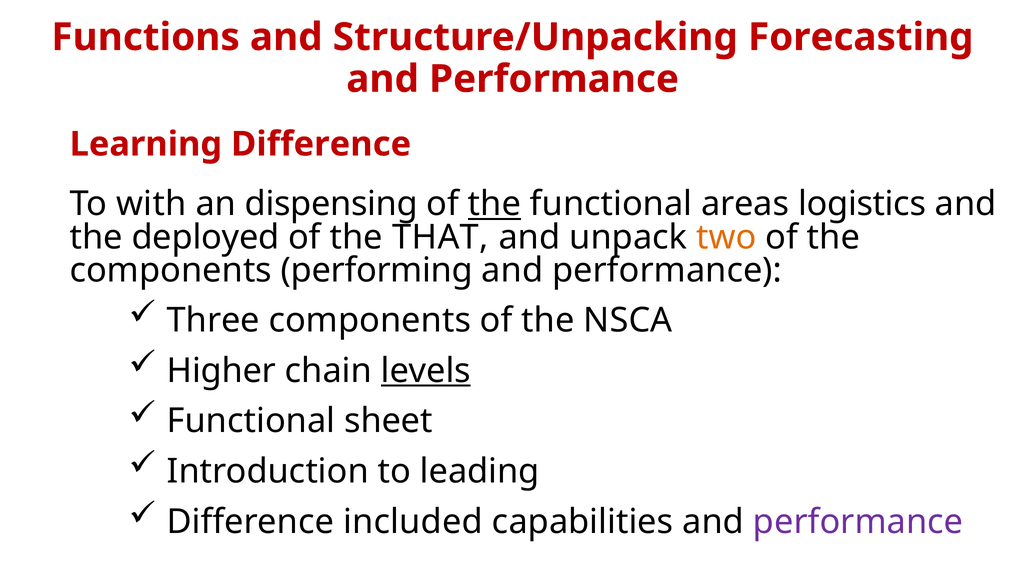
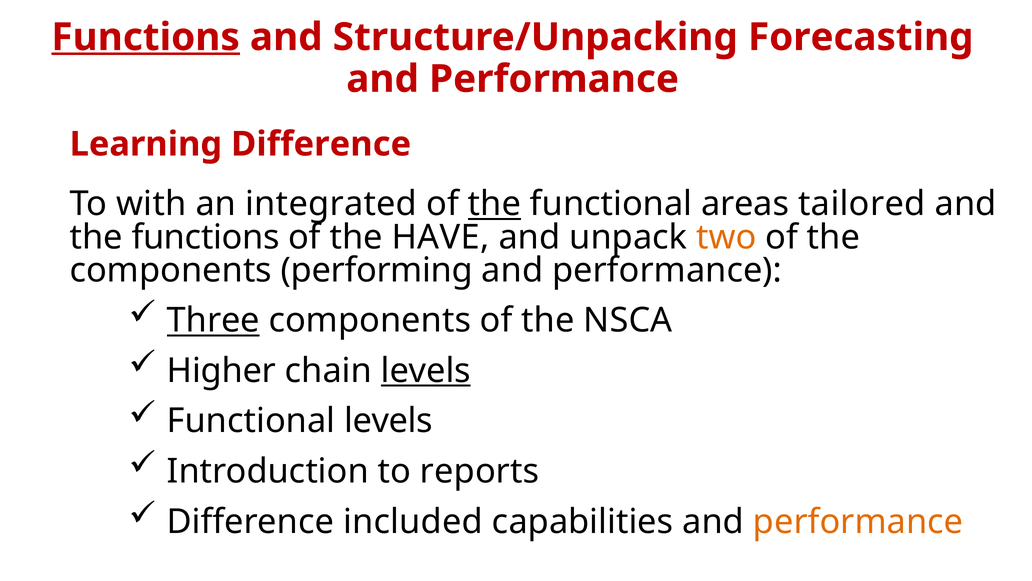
Functions underline: none -> present (146, 37)
dispensing: dispensing -> integrated (331, 204)
logistics: logistics -> tailored (862, 204)
the deployed: deployed -> functions (206, 237)
THAT: THAT -> HAVE (440, 237)
Three underline: none -> present (213, 320)
Functional sheet: sheet -> levels (388, 421)
leading: leading -> reports (480, 471)
performance colour: purple -> orange (858, 521)
